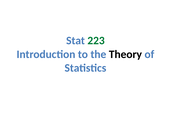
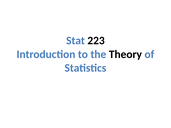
223 colour: green -> black (96, 41)
